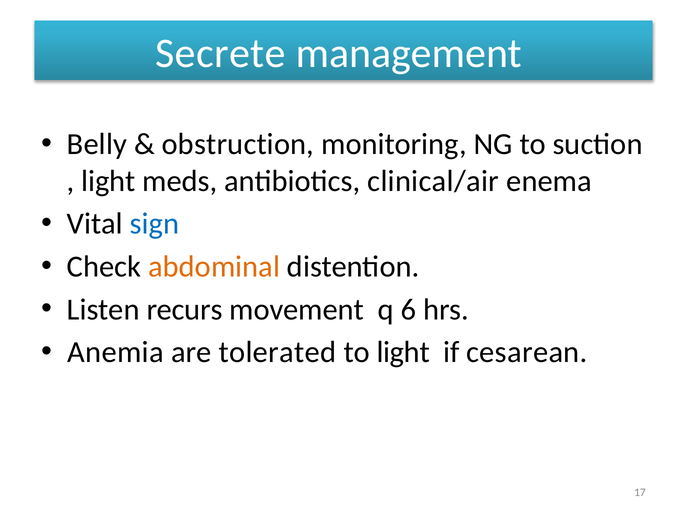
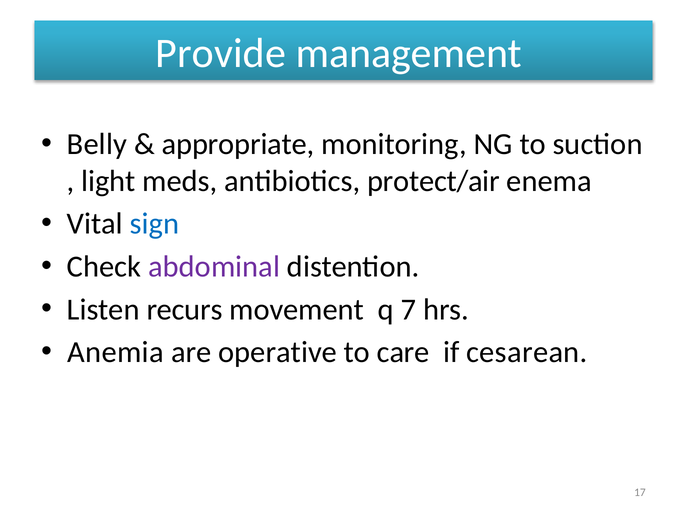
Secrete: Secrete -> Provide (221, 53)
obstruction: obstruction -> appropriate (238, 144)
clinical/air: clinical/air -> protect/air (433, 181)
abdominal colour: orange -> purple (214, 266)
6: 6 -> 7 (409, 309)
tolerated: tolerated -> operative (278, 352)
to light: light -> care (403, 352)
